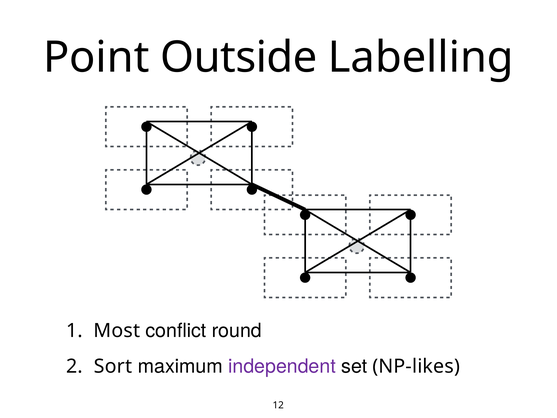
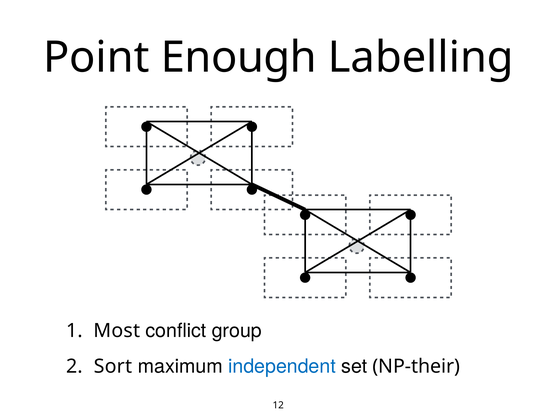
Outside: Outside -> Enough (239, 57)
round: round -> group (237, 331)
independent colour: purple -> blue (282, 366)
NP-likes: NP-likes -> NP-their (416, 366)
